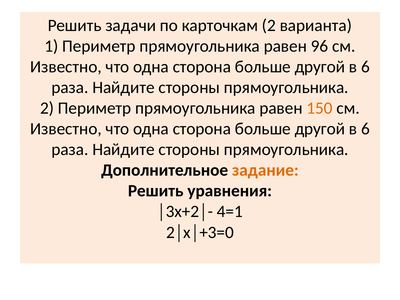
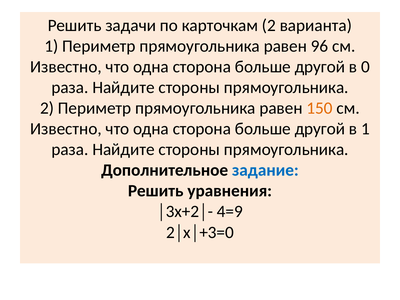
6: 6 -> 0 (365, 67)
6: 6 -> 1 (365, 129)
задание colour: orange -> blue (265, 170)
4=1: 4=1 -> 4=9 (230, 212)
